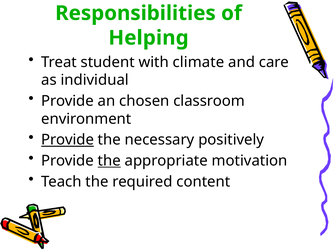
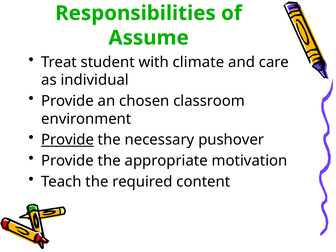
Helping: Helping -> Assume (149, 38)
positively: positively -> pushover (231, 140)
the underline: present -> none (109, 161)
